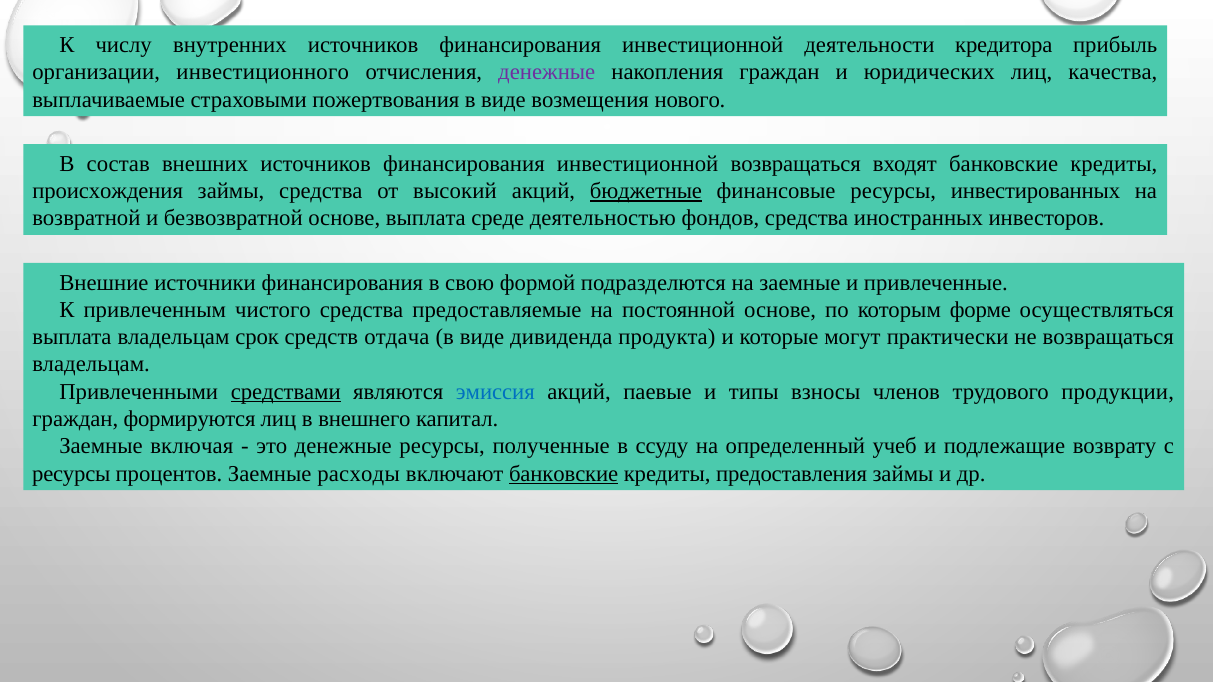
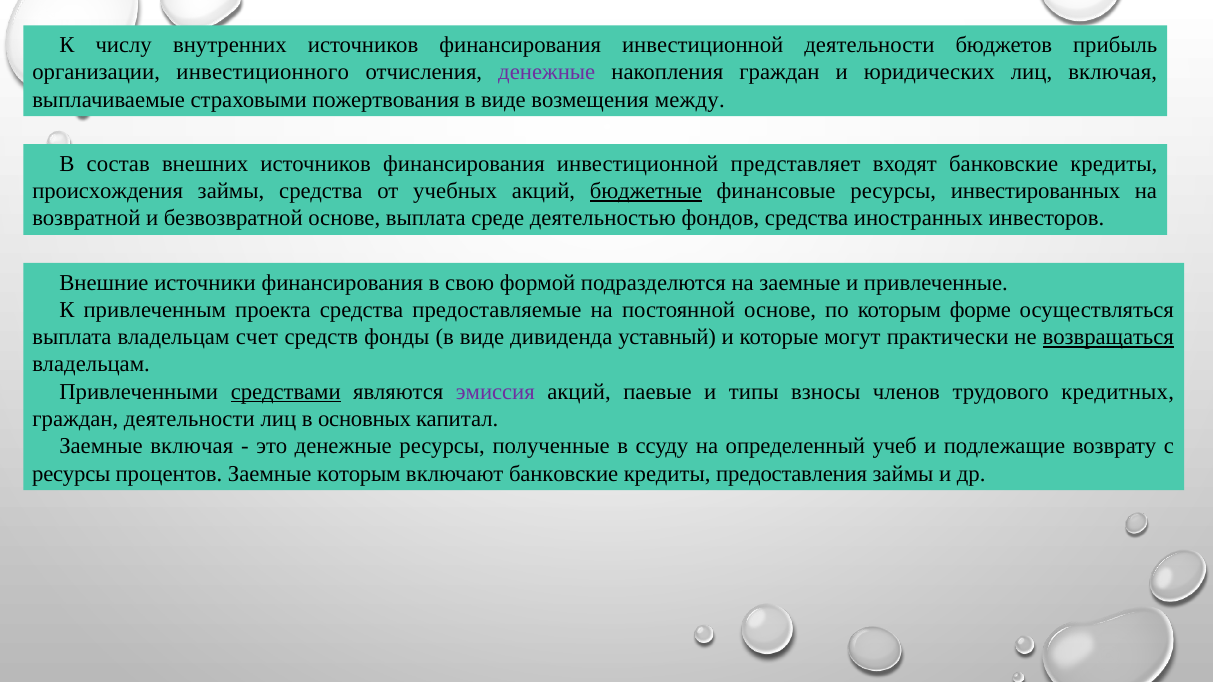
кредитора: кредитора -> бюджетов (1004, 45)
лиц качества: качества -> включая (1113, 72)
нового: нового -> между (690, 100)
инвестиционной возвращаться: возвращаться -> представляет (796, 164)
высокий: высокий -> учебных (455, 191)
чистого: чистого -> проекта (273, 310)
срок: срок -> счет (257, 337)
отдача: отдача -> фонды (397, 337)
продукта: продукта -> уставный (667, 337)
возвращаться underline: none -> present (1108, 337)
эмиссия colour: blue -> purple (495, 392)
продукции: продукции -> кредитных (1118, 392)
граждан формируются: формируются -> деятельности (189, 419)
внешнего: внешнего -> основных (364, 419)
Заемные расходы: расходы -> которым (359, 474)
банковские underline: present -> none (564, 474)
